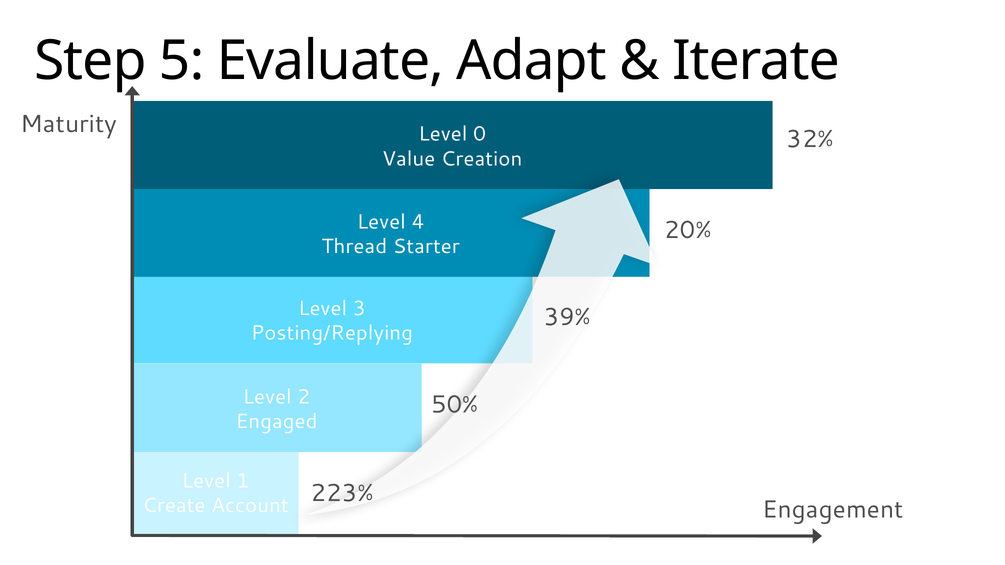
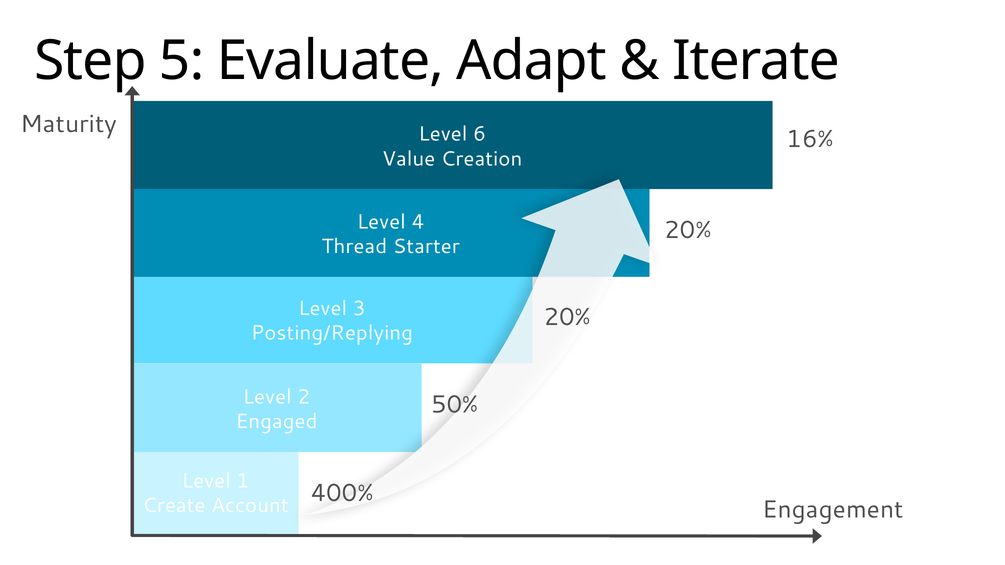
0: 0 -> 6 (480, 134)
32%: 32% -> 16% (810, 139)
39%: 39% -> 20% (567, 317)
223%: 223% -> 400% (342, 493)
